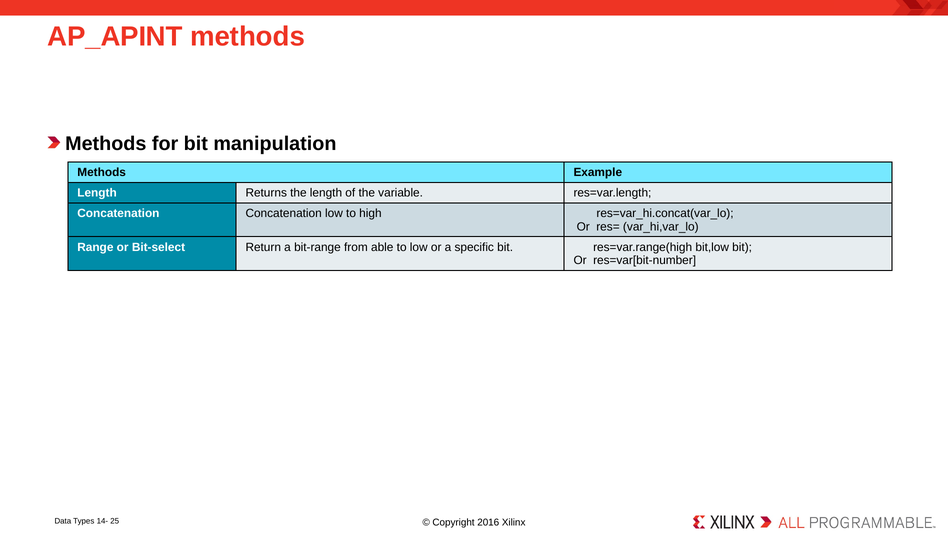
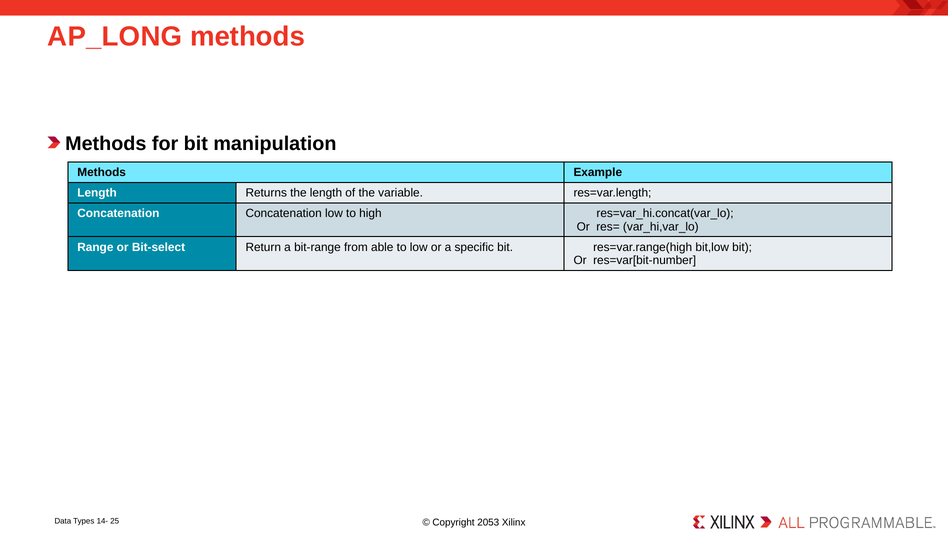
AP_APINT: AP_APINT -> AP_LONG (115, 37)
2016: 2016 -> 2053 (488, 522)
